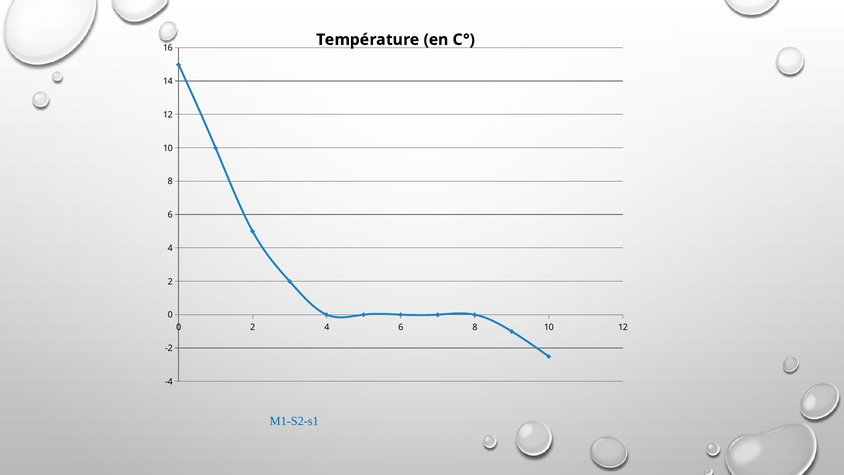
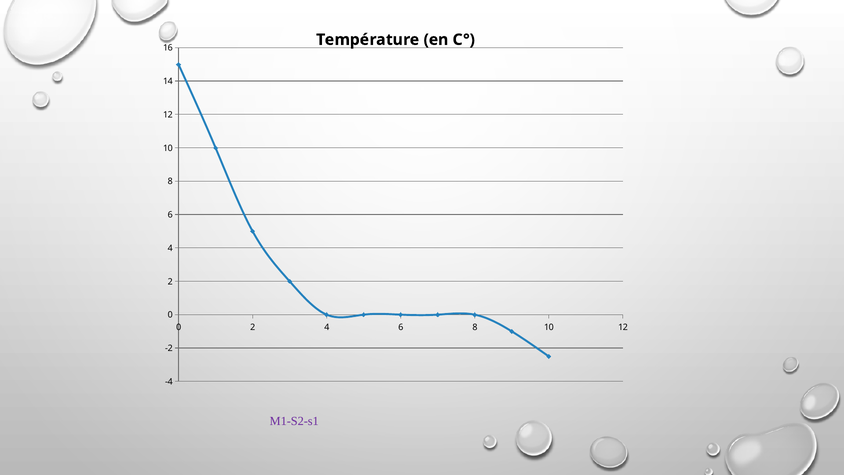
M1-S2-s1 colour: blue -> purple (294, 421)
